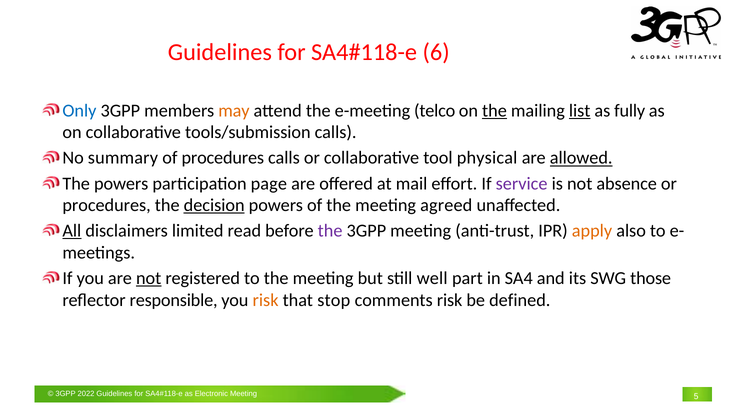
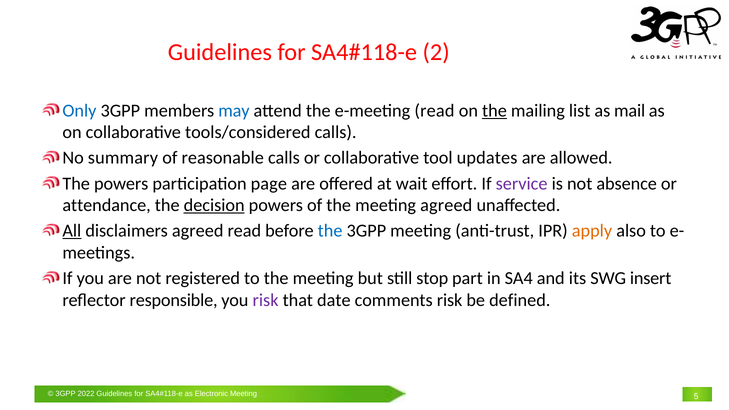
6: 6 -> 2 (436, 52)
may colour: orange -> blue (234, 111)
e-meeting telco: telco -> read (434, 111)
list underline: present -> none (580, 111)
fully: fully -> mail (630, 111)
tools/submission: tools/submission -> tools/considered (248, 132)
of procedures: procedures -> reasonable (223, 158)
physical: physical -> updates (487, 158)
allowed underline: present -> none (581, 158)
mail: mail -> wait (412, 184)
procedures: procedures -> attendance (107, 205)
disclaimers limited: limited -> agreed (198, 231)
the colour: purple -> blue (330, 231)
not underline: present -> none (149, 278)
well: well -> stop (432, 278)
those: those -> insert (651, 278)
risk colour: orange -> purple (266, 300)
stop: stop -> date (334, 300)
